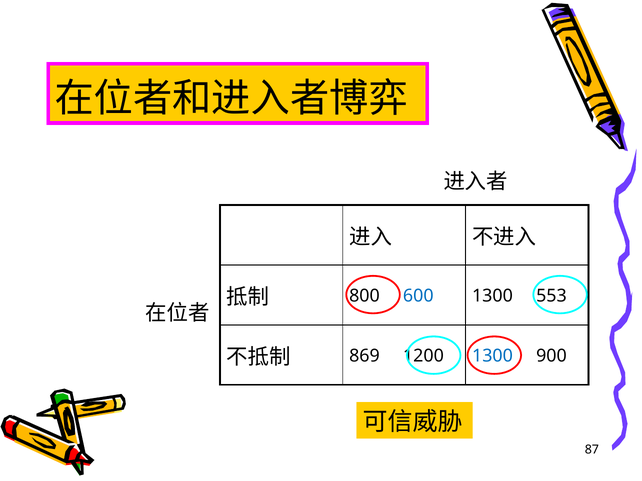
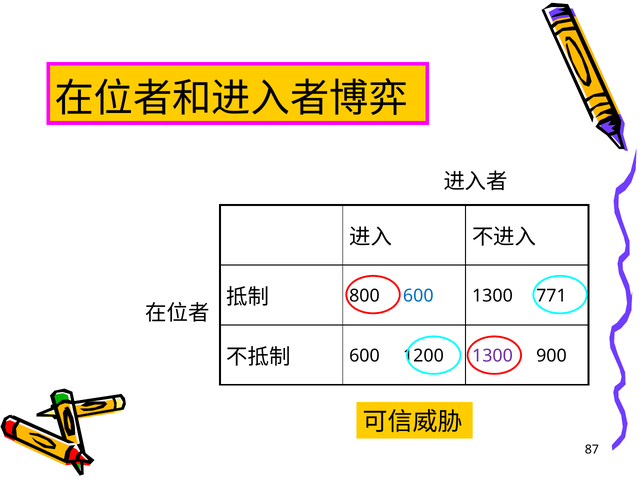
553: 553 -> 771 (551, 296)
869: 869 -> 600 (364, 356)
1300 colour: blue -> purple (492, 356)
